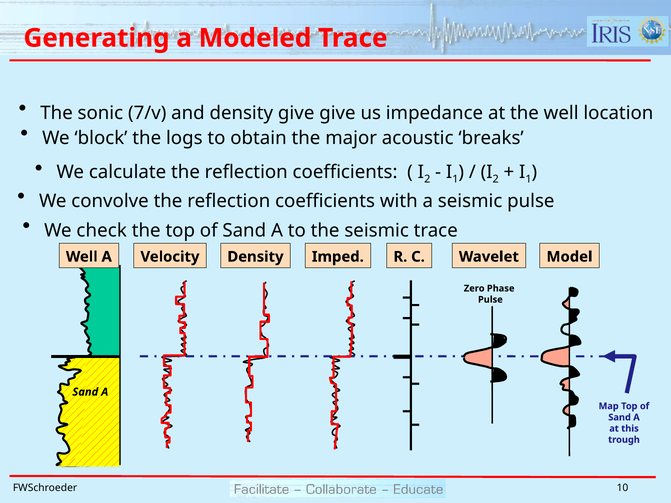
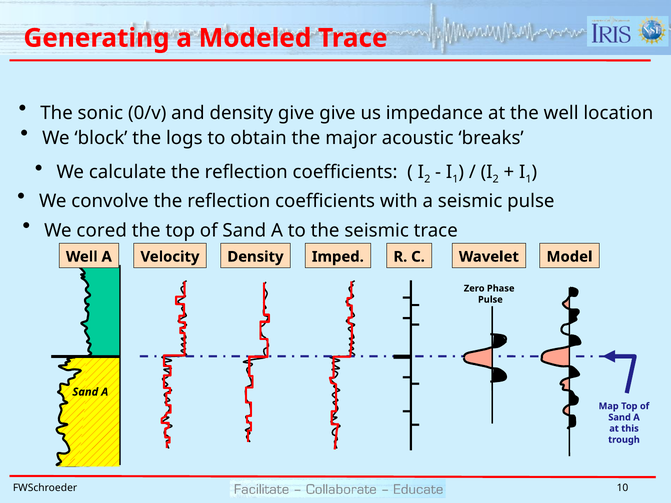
7/v: 7/v -> 0/v (147, 113)
check: check -> cored (102, 231)
